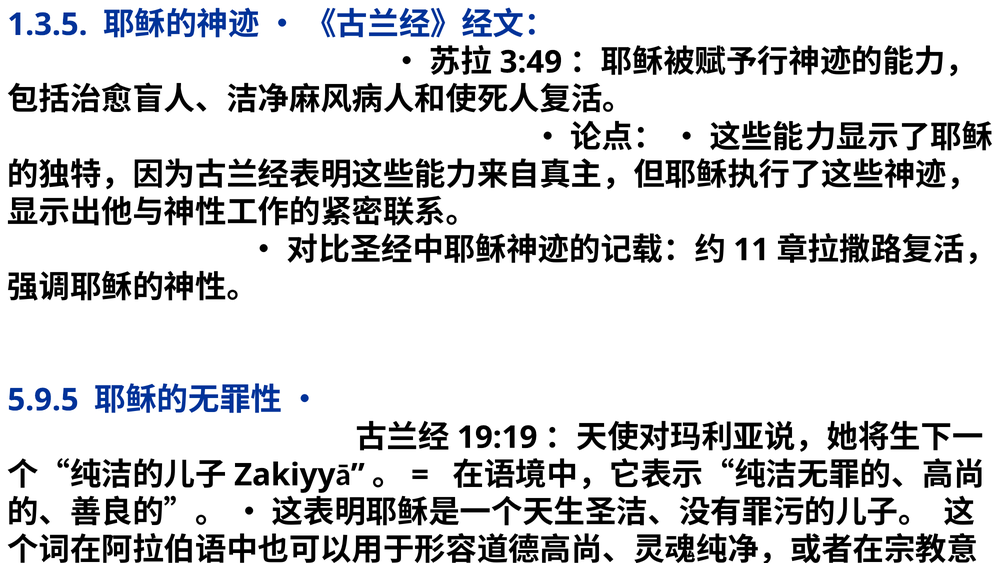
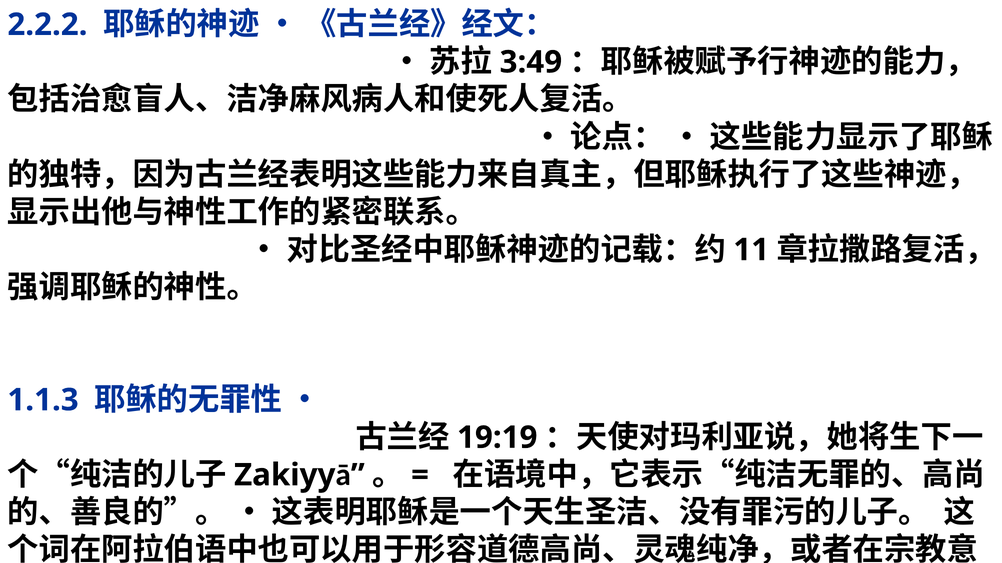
1.3.5: 1.3.5 -> 2.2.2 (47, 25)
5.9.5: 5.9.5 -> 1.1.3 (43, 400)
